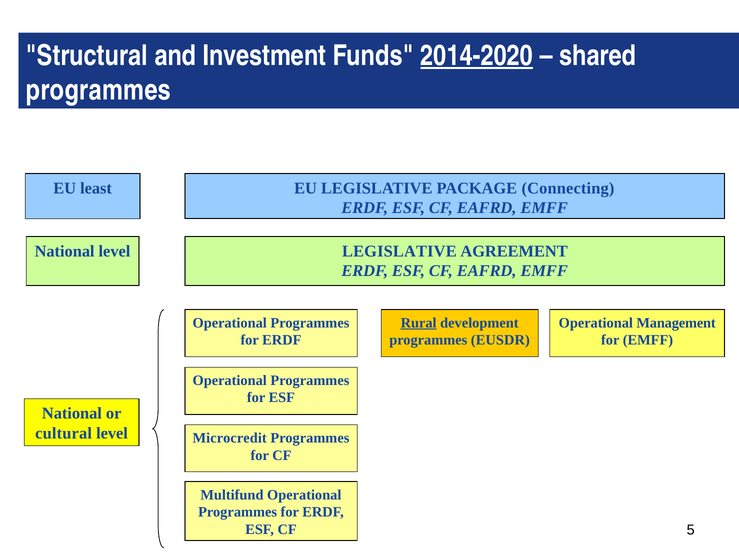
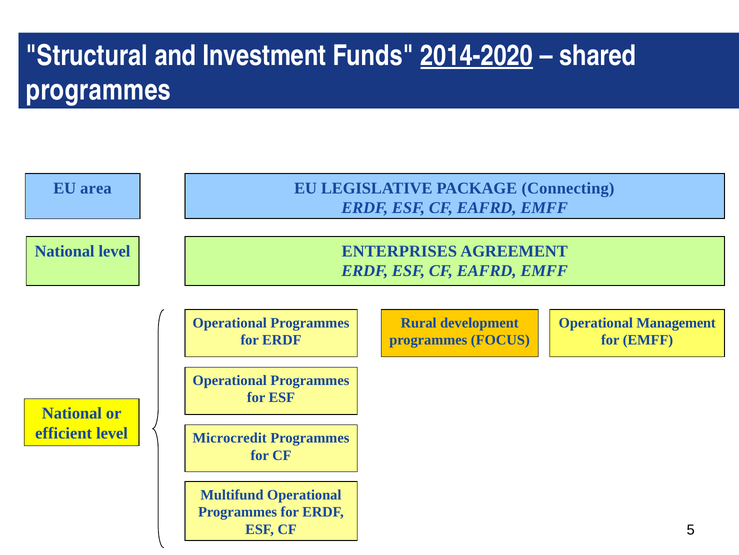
least: least -> area (96, 188)
LEGISLATIVE: LEGISLATIVE -> ENTERPRISES (399, 251)
Rural underline: present -> none (419, 322)
EUSDR: EUSDR -> FOCUS (500, 340)
cultural: cultural -> efficient (64, 433)
